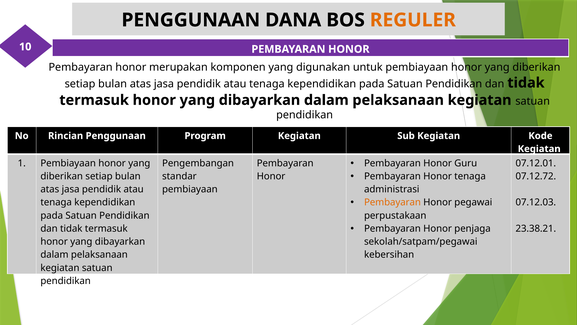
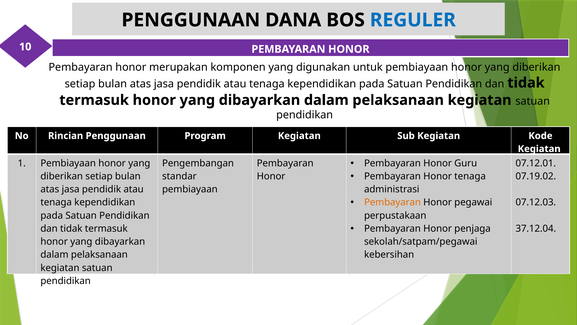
REGULER colour: orange -> blue (413, 20)
07.12.72: 07.12.72 -> 07.19.02 (536, 176)
23.38.21: 23.38.21 -> 37.12.04 (536, 228)
